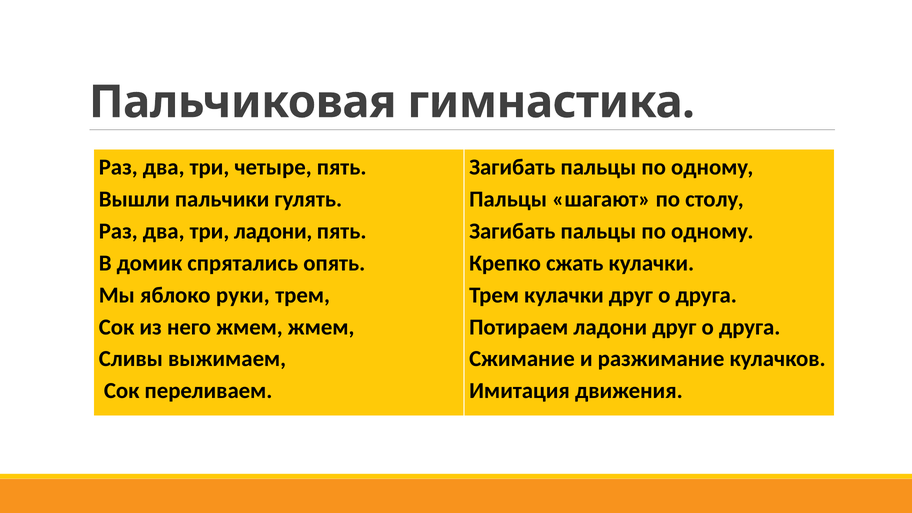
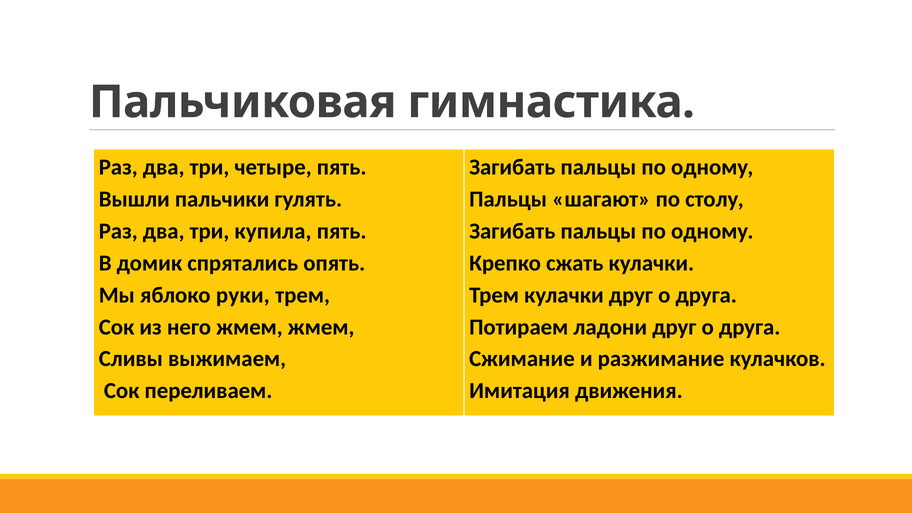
три ладони: ладони -> купила (273, 231)
